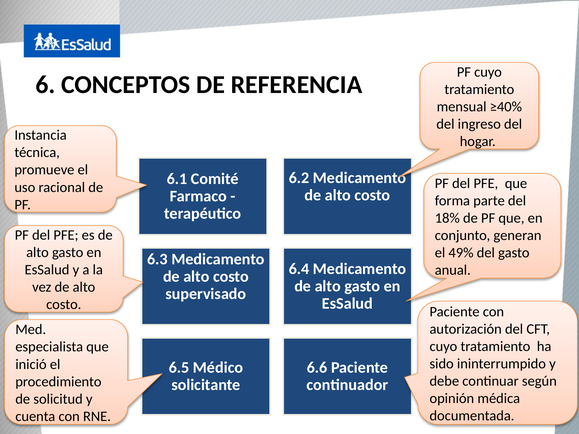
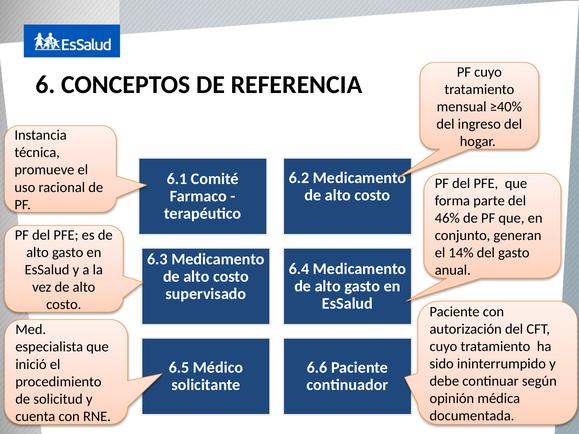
18%: 18% -> 46% (447, 218)
49%: 49% -> 14% (461, 253)
